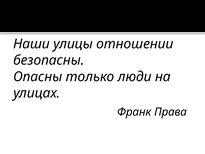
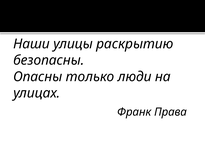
отношении: отношении -> раскрытию (135, 44)
